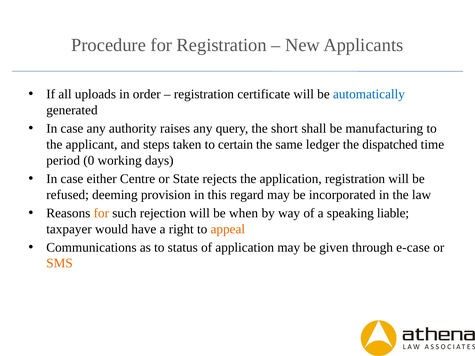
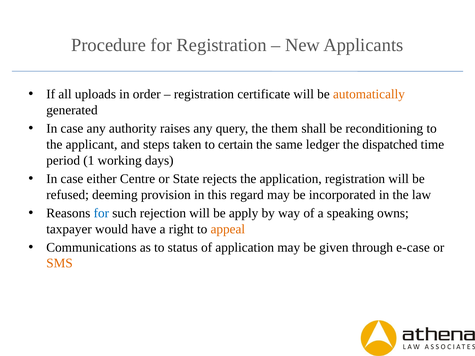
automatically colour: blue -> orange (369, 94)
short: short -> them (285, 129)
manufacturing: manufacturing -> reconditioning (384, 129)
0: 0 -> 1 (89, 160)
for colour: orange -> blue (101, 213)
when: when -> apply (244, 213)
liable: liable -> owns (393, 213)
